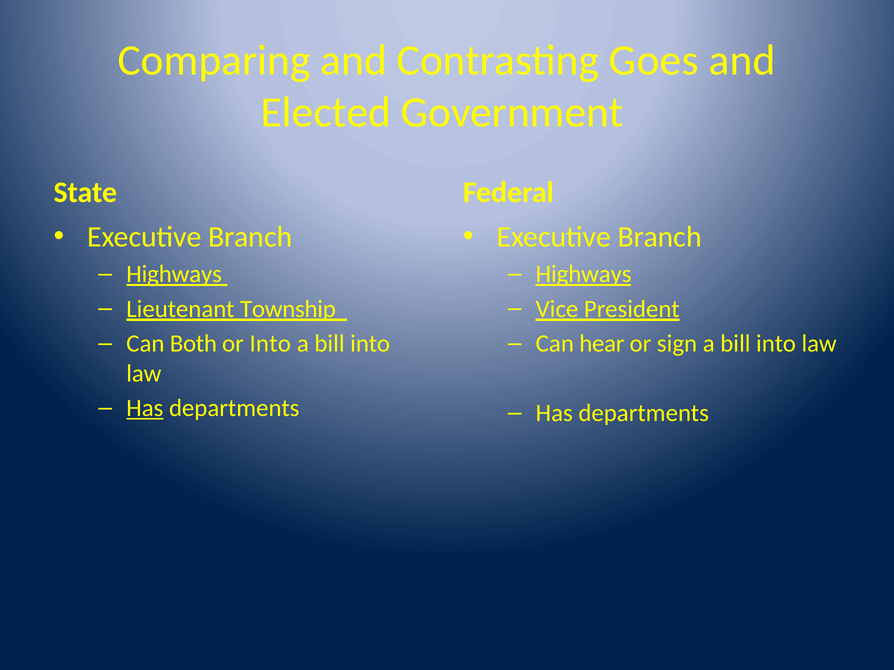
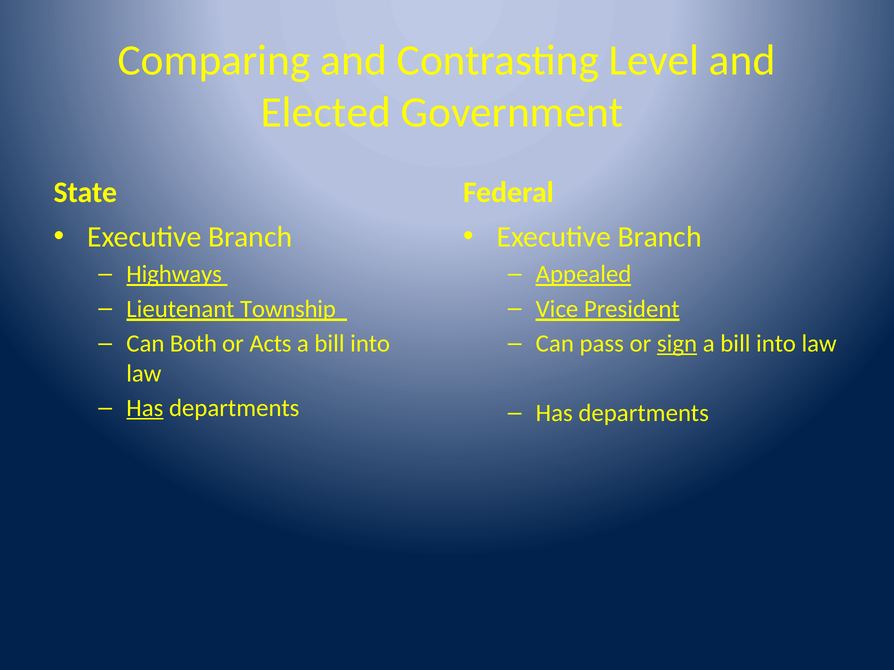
Goes: Goes -> Level (654, 60)
Highways: Highways -> Appealed (584, 274)
or Into: Into -> Acts (270, 344)
hear: hear -> pass (602, 344)
sign underline: none -> present (677, 344)
